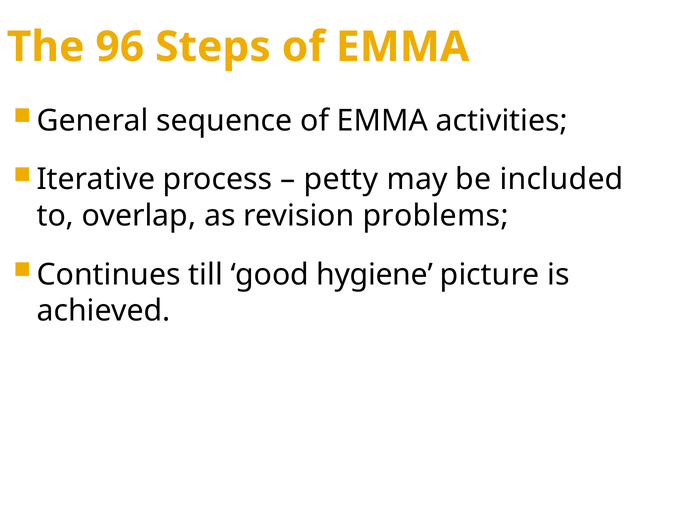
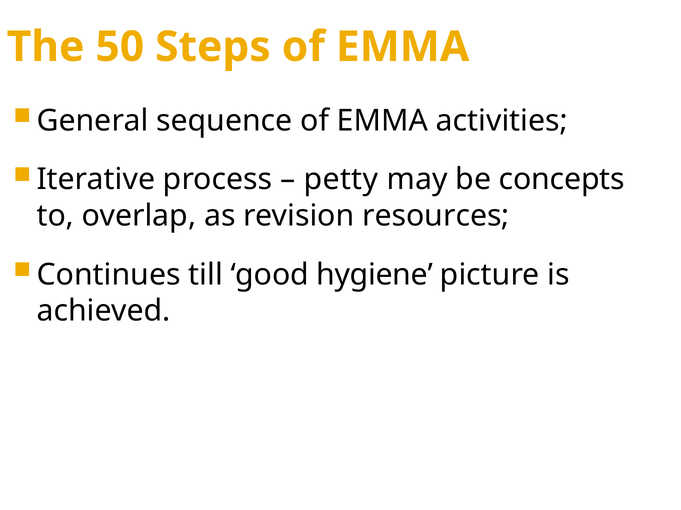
96: 96 -> 50 (120, 47)
included: included -> concepts (562, 180)
problems: problems -> resources (436, 216)
